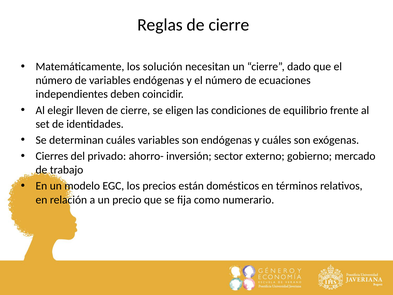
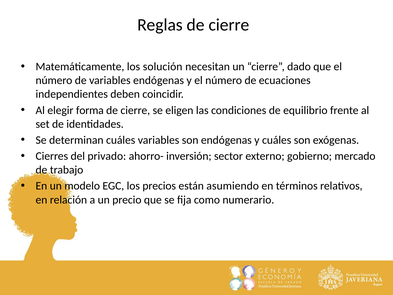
lleven: lleven -> forma (90, 110)
domésticos: domésticos -> asumiendo (233, 186)
